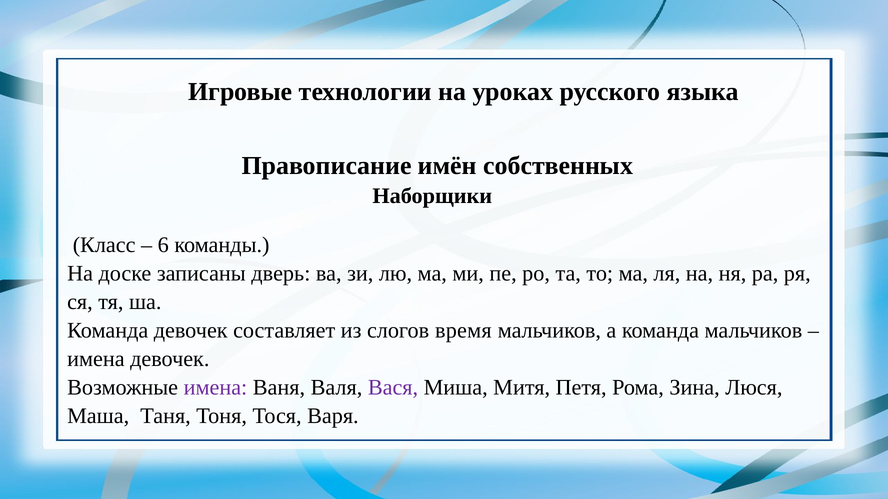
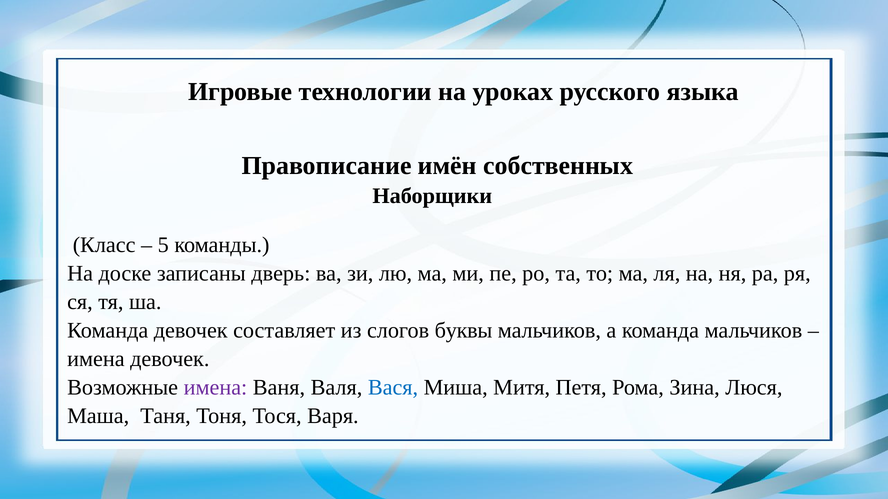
6: 6 -> 5 (163, 245)
время: время -> буквы (464, 331)
Вася colour: purple -> blue (393, 388)
